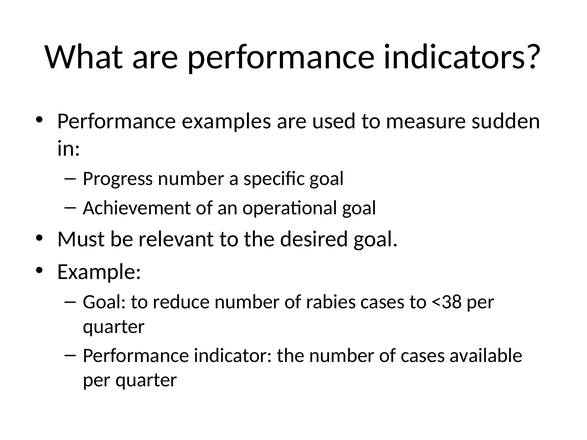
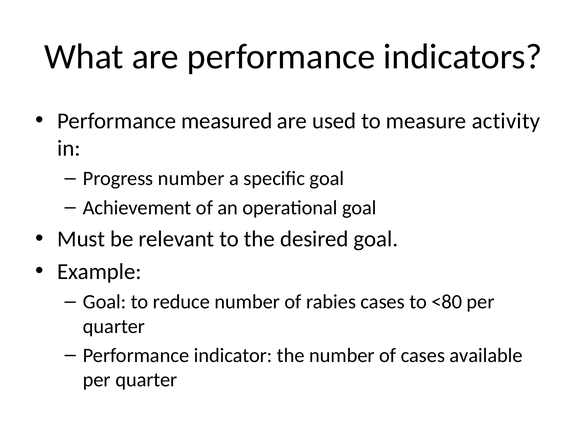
examples: examples -> measured (227, 121)
sudden: sudden -> activity (506, 121)
<38: <38 -> <80 (447, 302)
